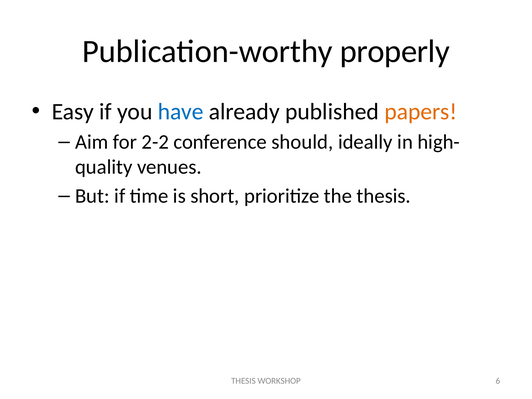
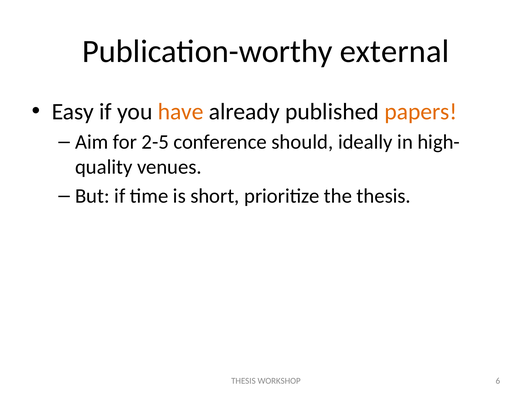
properly: properly -> external (394, 51)
have colour: blue -> orange (181, 112)
2-2: 2-2 -> 2-5 (155, 142)
